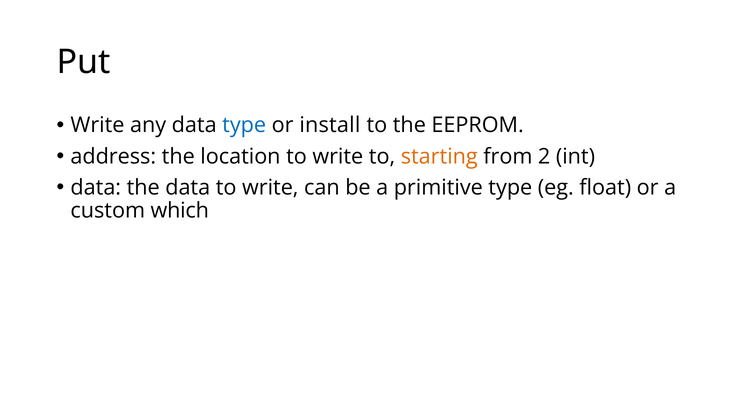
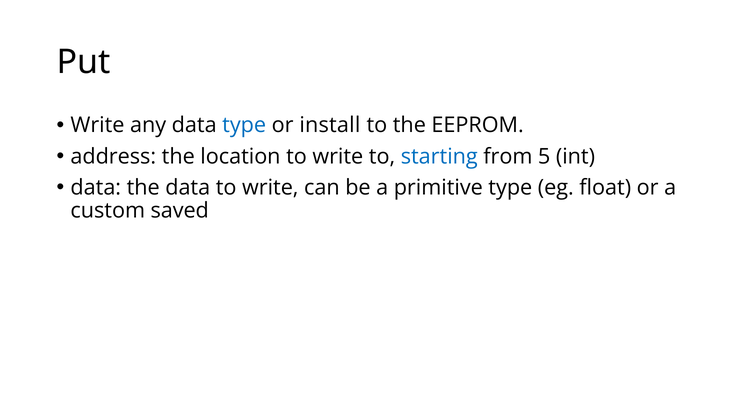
starting colour: orange -> blue (439, 157)
2: 2 -> 5 (544, 157)
which: which -> saved (180, 211)
